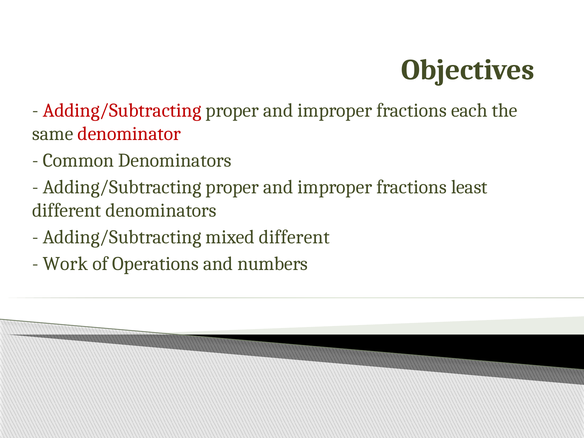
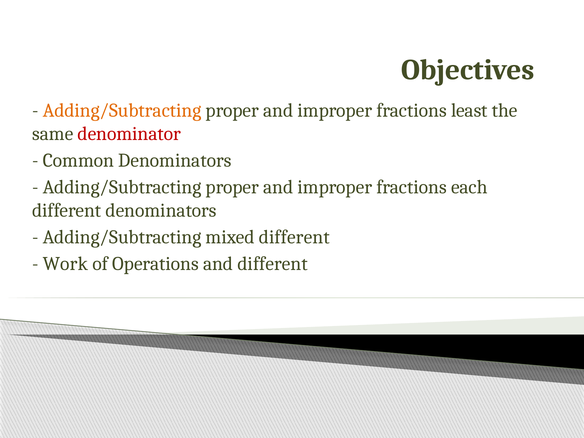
Adding/Subtracting colour: red -> orange (122, 111)
each: each -> least (469, 111)
least: least -> each (469, 187)
and numbers: numbers -> different (273, 264)
